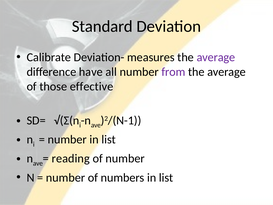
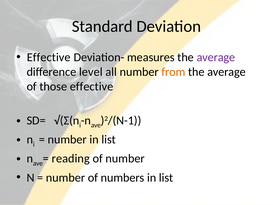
Calibrate: Calibrate -> Effective (49, 57)
have: have -> level (91, 72)
from colour: purple -> orange (173, 72)
